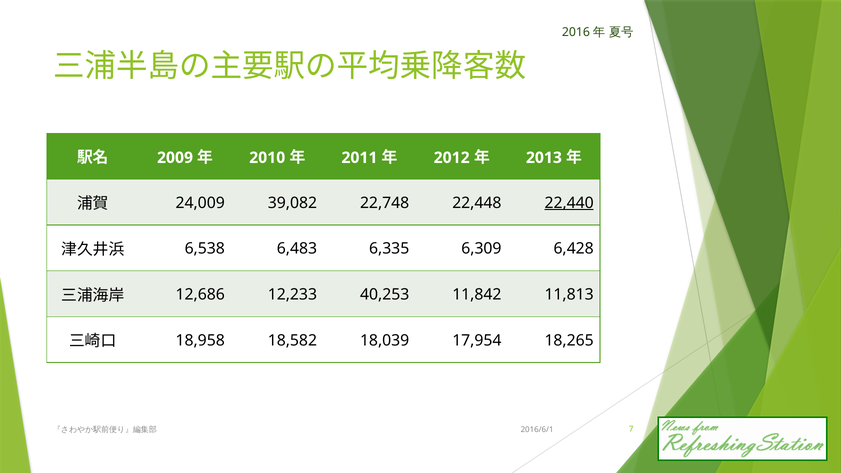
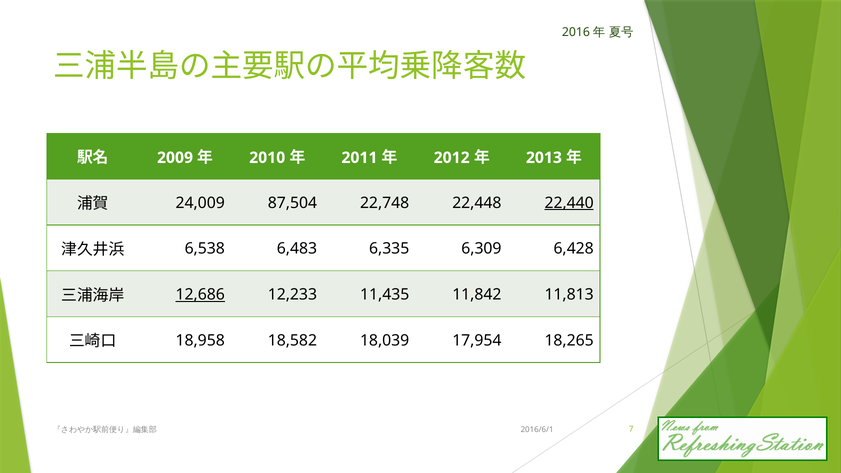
39,082: 39,082 -> 87,504 (292, 203)
12,686 underline: none -> present (200, 295)
40,253: 40,253 -> 11,435 (385, 295)
